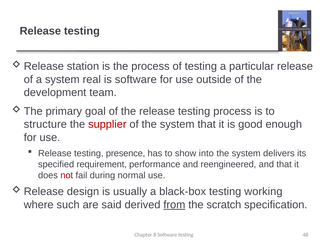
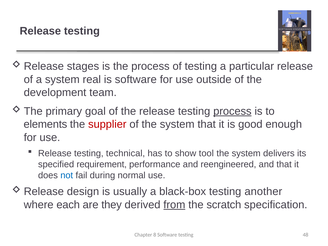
station: station -> stages (83, 66)
process underline: none -> present (232, 111)
structure: structure -> elements (45, 124)
presence: presence -> technical (125, 153)
into: into -> tool (206, 153)
not colour: red -> blue (67, 175)
working: working -> another (263, 192)
such: such -> each (68, 205)
said: said -> they (112, 205)
